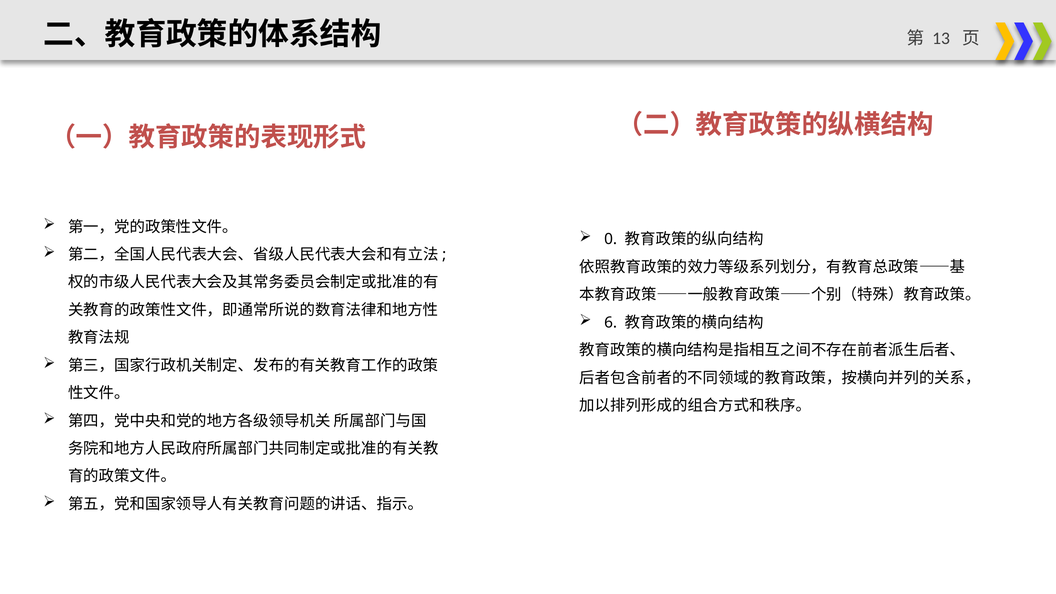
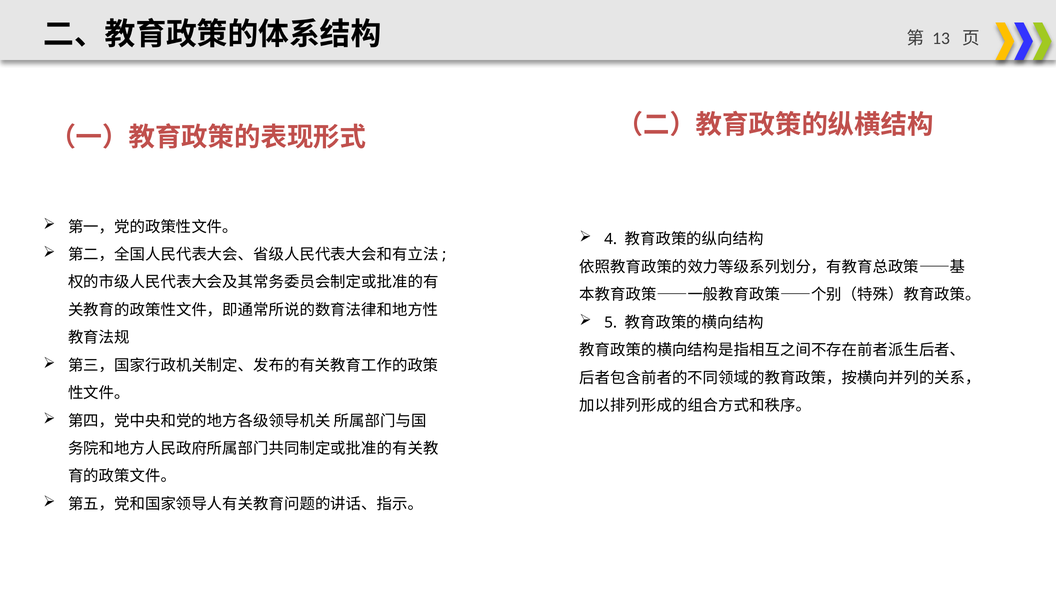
0: 0 -> 4 (611, 239)
6: 6 -> 5 (611, 322)
